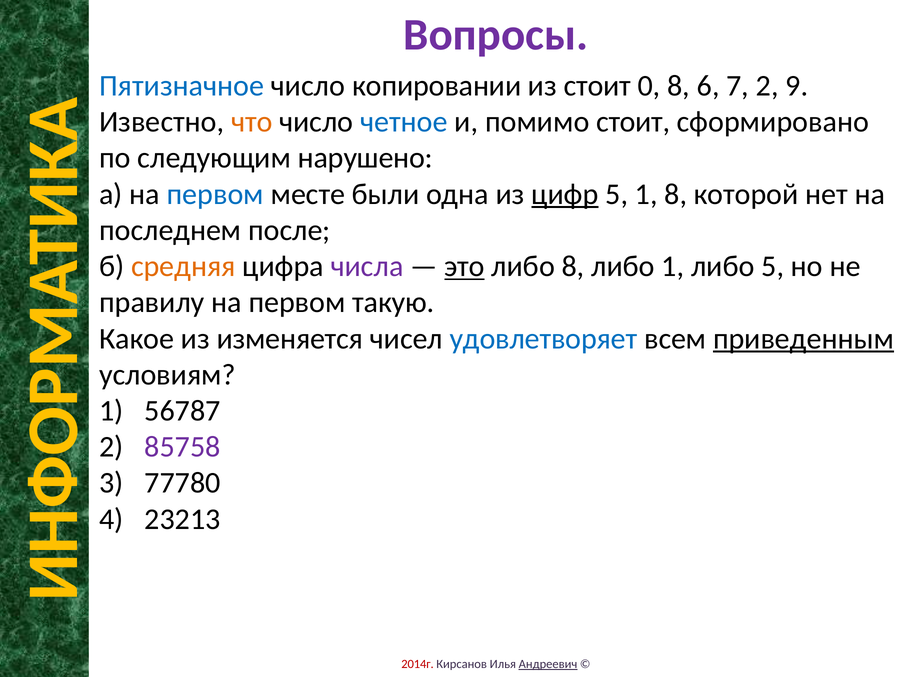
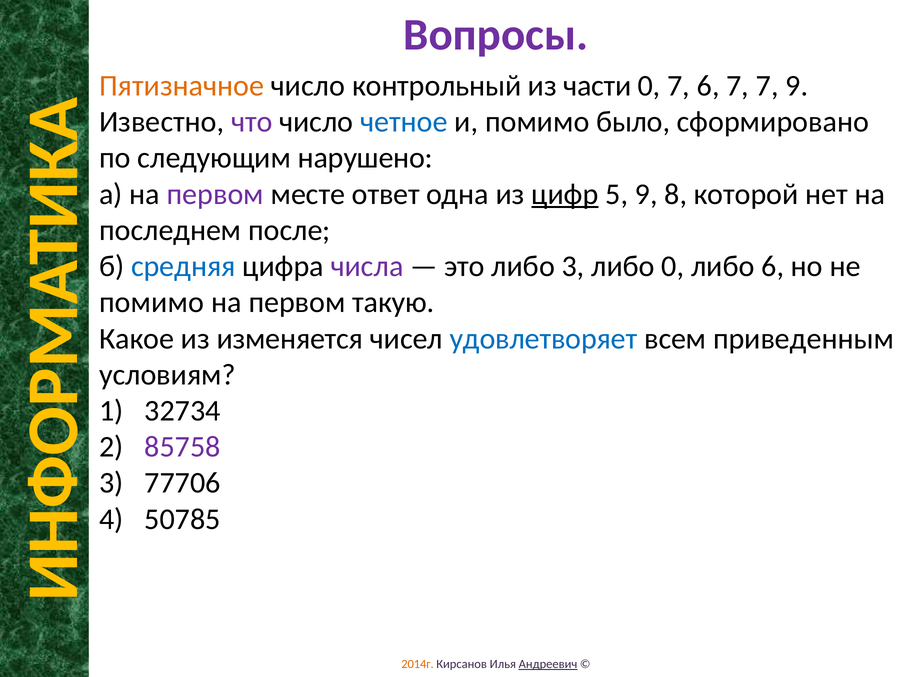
Пятизначное colour: blue -> orange (182, 86)
копировании: копировании -> контрольный (437, 86)
из стоит: стоит -> части (597, 86)
0 8: 8 -> 7 (679, 86)
7 2: 2 -> 7 (767, 86)
что colour: orange -> purple (252, 122)
помимо стоит: стоит -> было (633, 122)
первом colour: blue -> purple (215, 194)
были: были -> ответ (386, 194)
5 1: 1 -> 9 (646, 194)
средняя colour: orange -> blue (183, 266)
это underline: present -> none (465, 266)
либо 8: 8 -> 3 (573, 266)
либо 1: 1 -> 0 (673, 266)
либо 5: 5 -> 6 (773, 266)
правилу: правилу -> помимо (152, 303)
приведенным underline: present -> none (803, 339)
56787: 56787 -> 32734 (182, 411)
77780: 77780 -> 77706 (182, 483)
23213: 23213 -> 50785 (182, 519)
2014г colour: red -> orange (418, 664)
